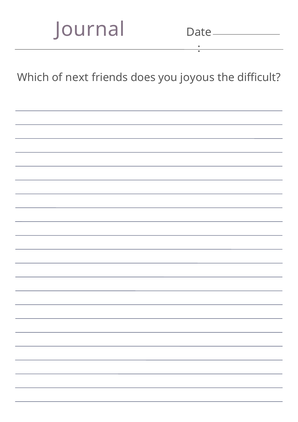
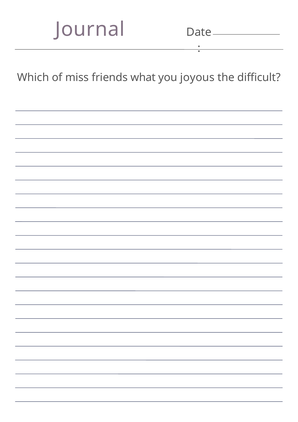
next: next -> miss (77, 77)
does: does -> what (143, 77)
